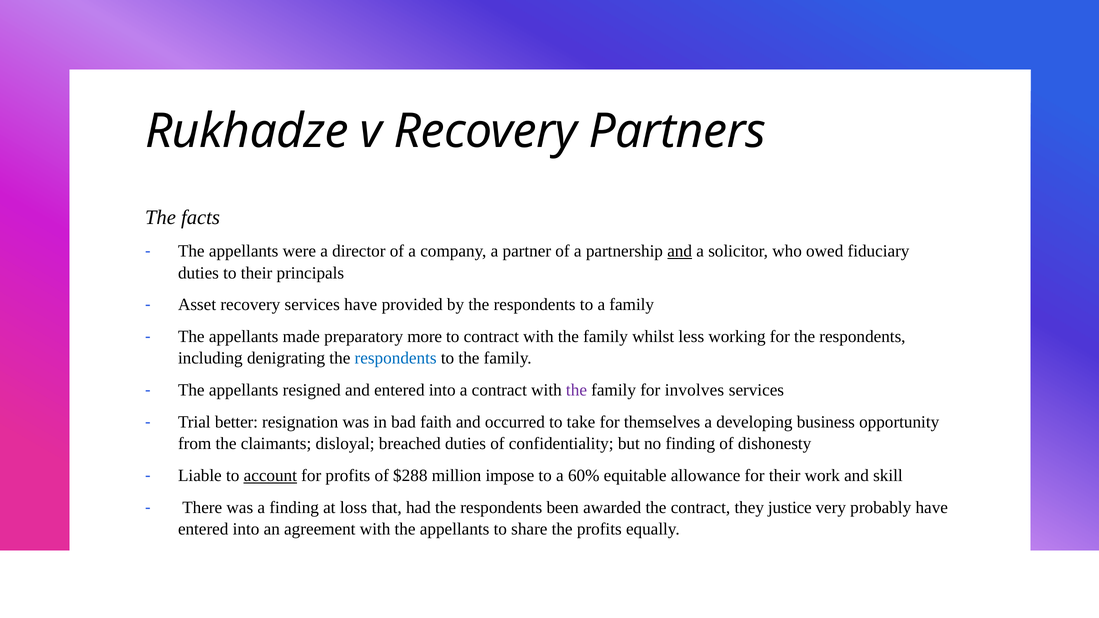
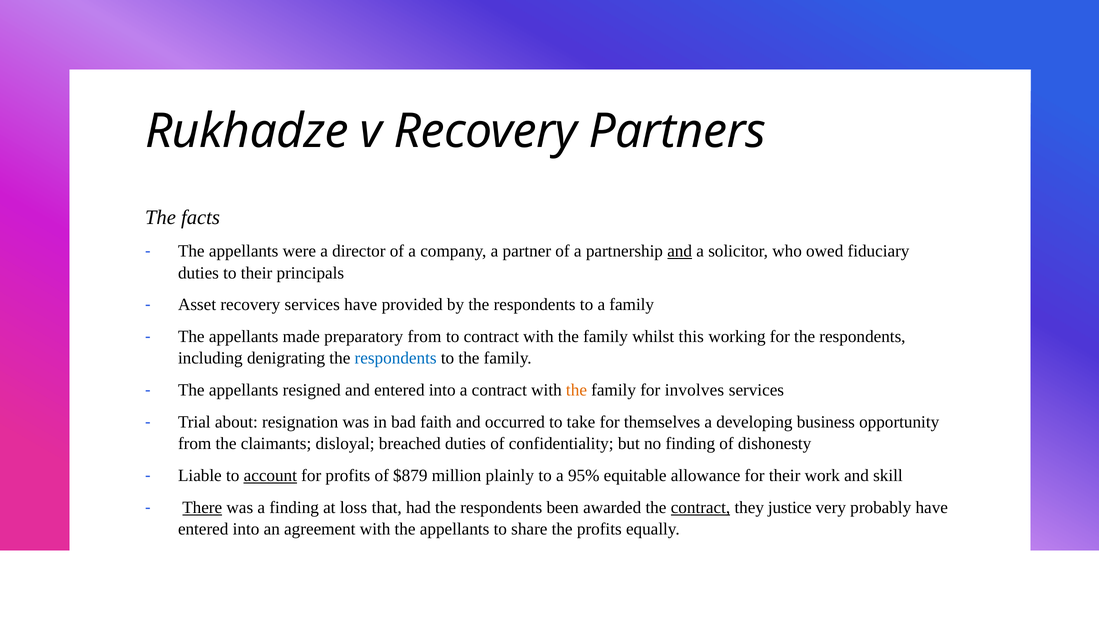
preparatory more: more -> from (425, 337)
less: less -> this (691, 337)
the colour: purple -> orange (576, 390)
better: better -> about (236, 422)
$288: $288 -> $879 (410, 476)
impose: impose -> plainly (510, 476)
60%: 60% -> 95% (584, 476)
There underline: none -> present (202, 508)
contract underline: none -> present (700, 508)
